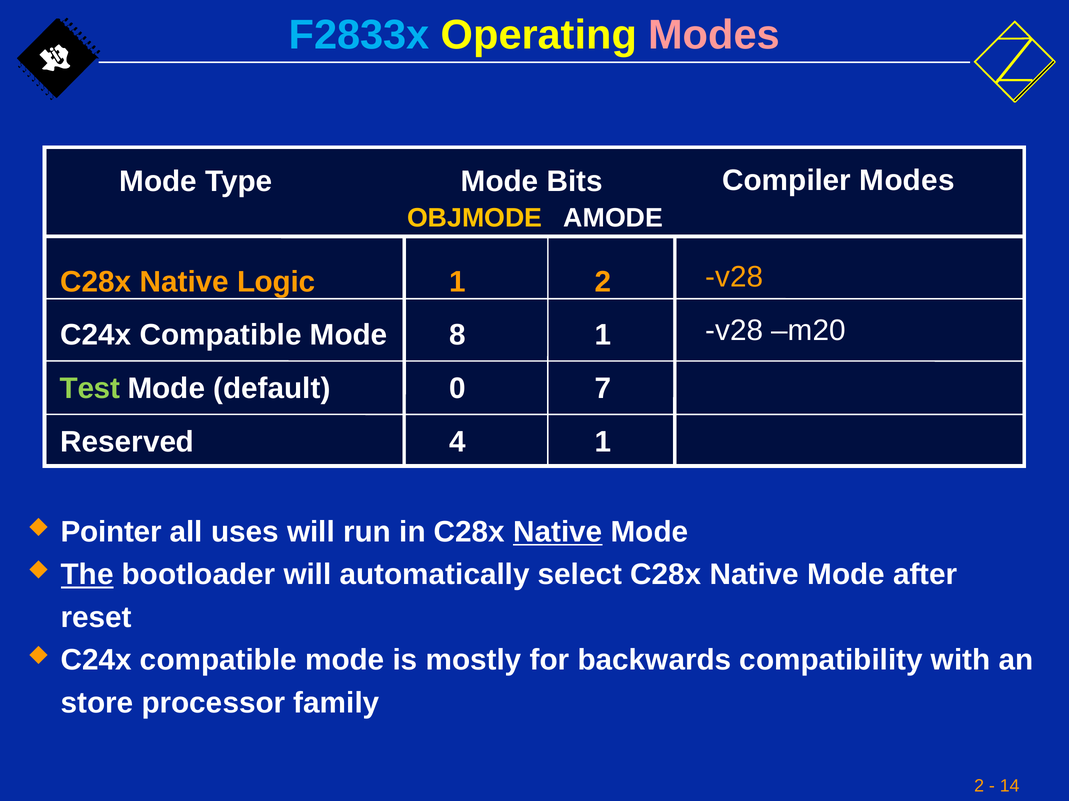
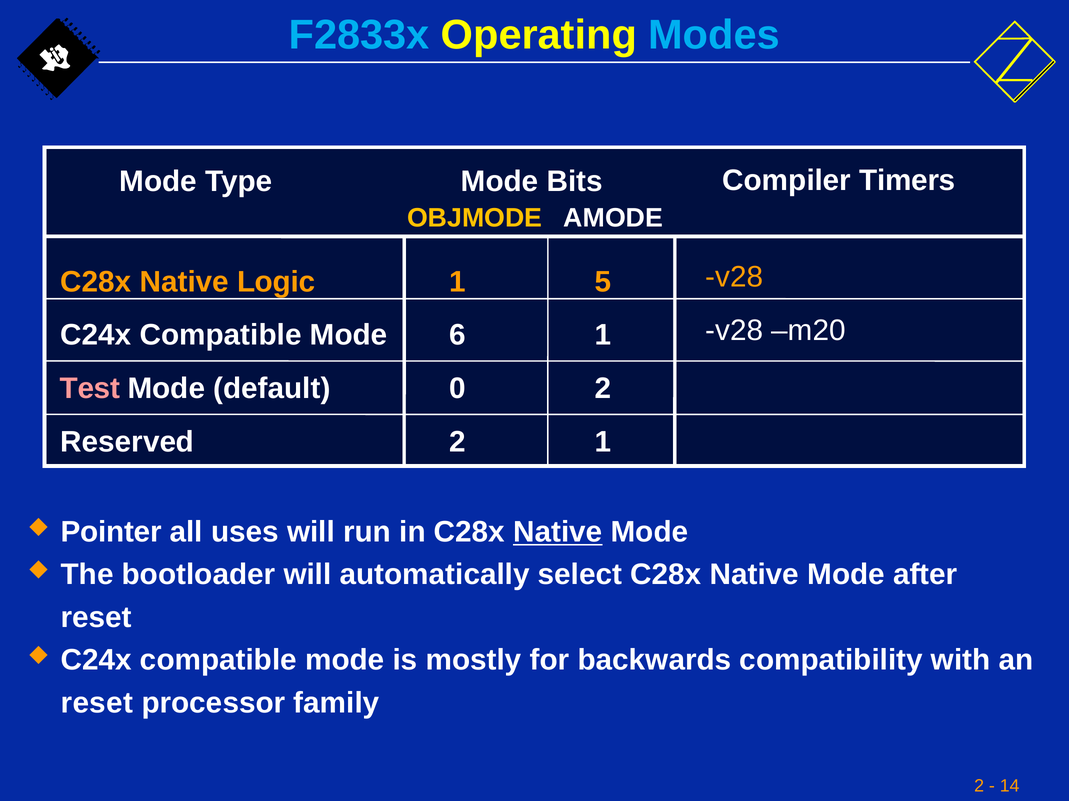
Modes colour: pink -> light blue (714, 35)
Compiler Modes: Modes -> Timers (907, 181)
1 2: 2 -> 5 (603, 282)
8: 8 -> 6 (458, 335)
Test colour: light green -> pink (90, 389)
0 7: 7 -> 2 (603, 389)
Reserved 4: 4 -> 2 (458, 442)
The underline: present -> none (87, 575)
store: store -> reset (97, 703)
